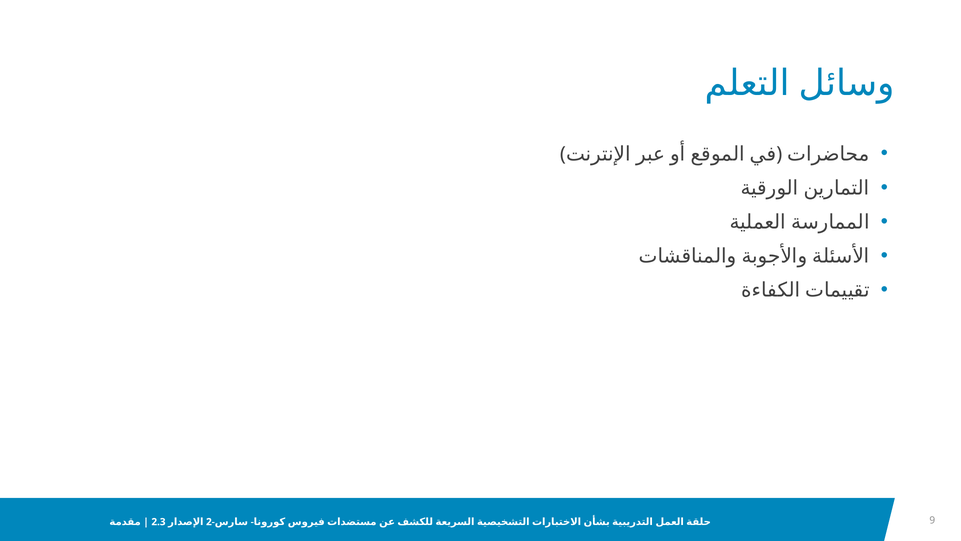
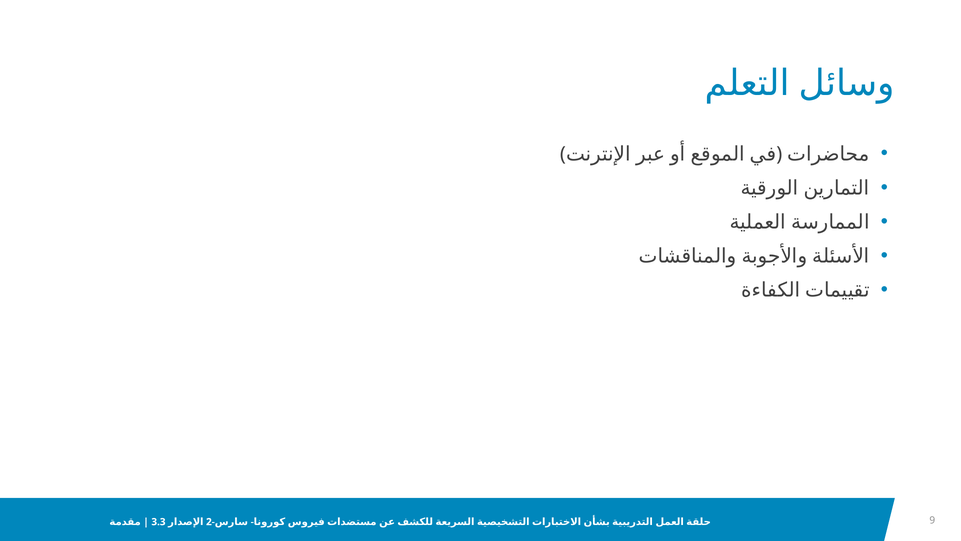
2.3: 2.3 -> 3.3 (158, 521)
